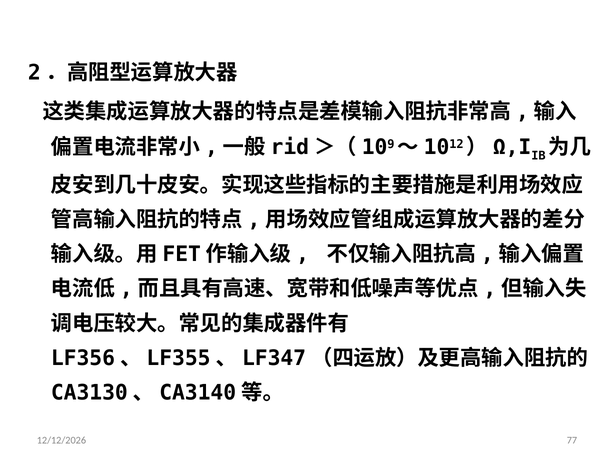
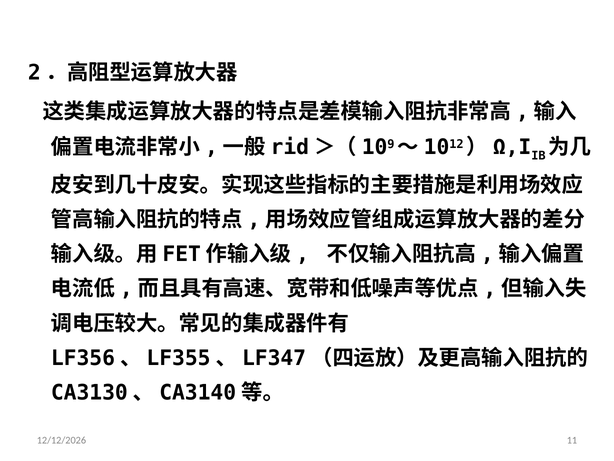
77: 77 -> 11 (572, 440)
